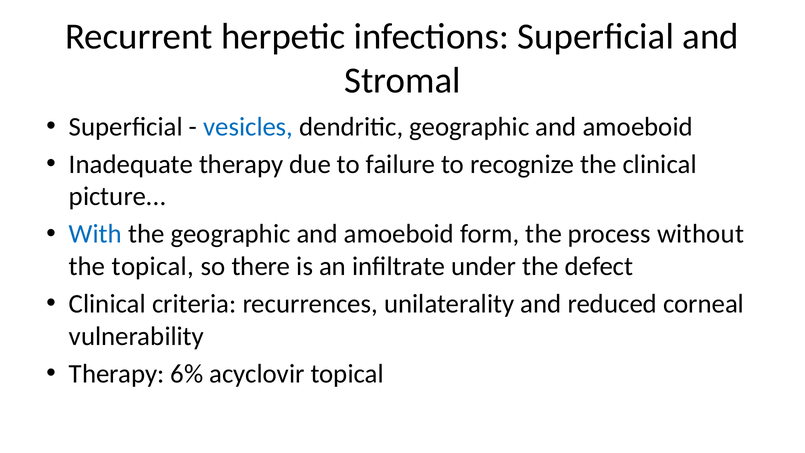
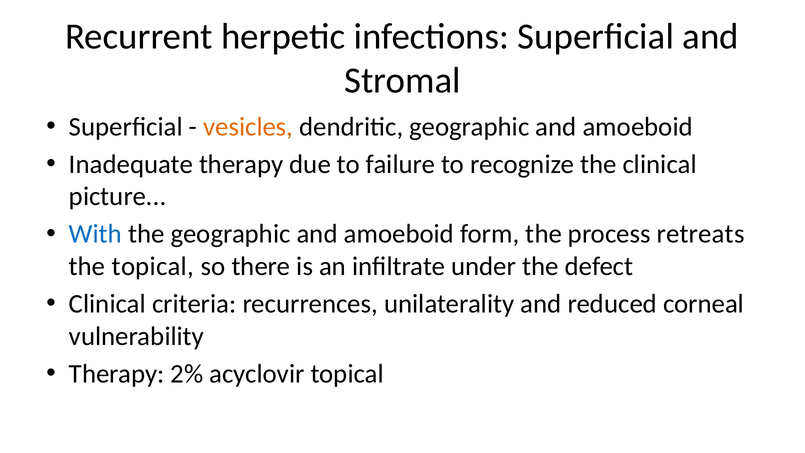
vesicles colour: blue -> orange (248, 127)
without: without -> retreats (701, 234)
6%: 6% -> 2% (187, 374)
